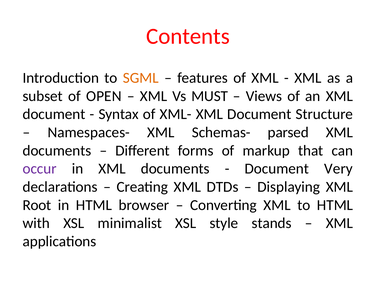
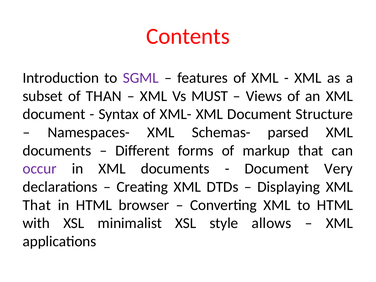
SGML colour: orange -> purple (141, 78)
OPEN: OPEN -> THAN (104, 96)
Root: Root -> That (37, 205)
stands: stands -> allows (271, 223)
